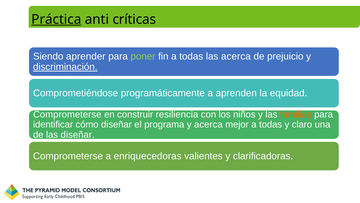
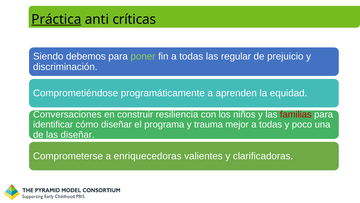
aprender: aprender -> debemos (86, 56)
las acerca: acerca -> regular (236, 56)
discriminación underline: present -> none (65, 67)
Comprometerse: Comprometerse -> Conversaciones (67, 114)
familias colour: orange -> red (296, 114)
y acerca: acerca -> trauma (208, 124)
claro: claro -> poco (302, 124)
